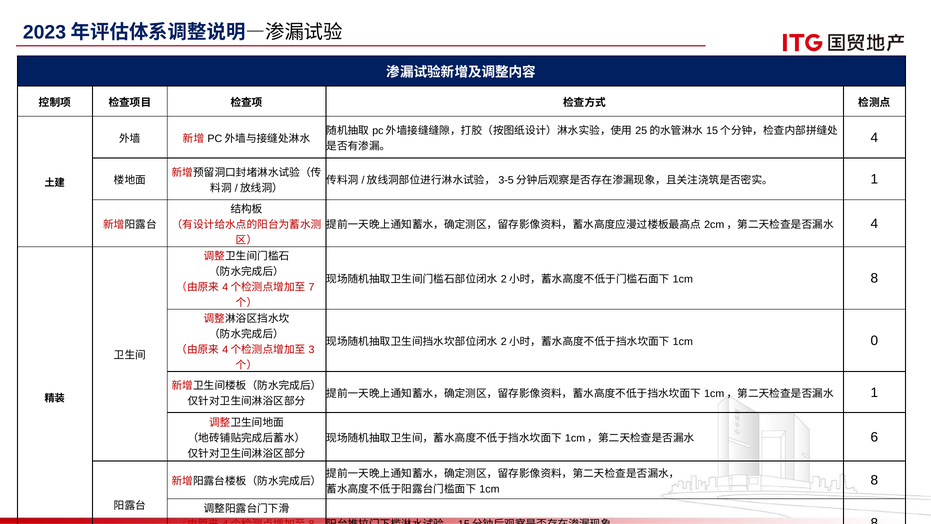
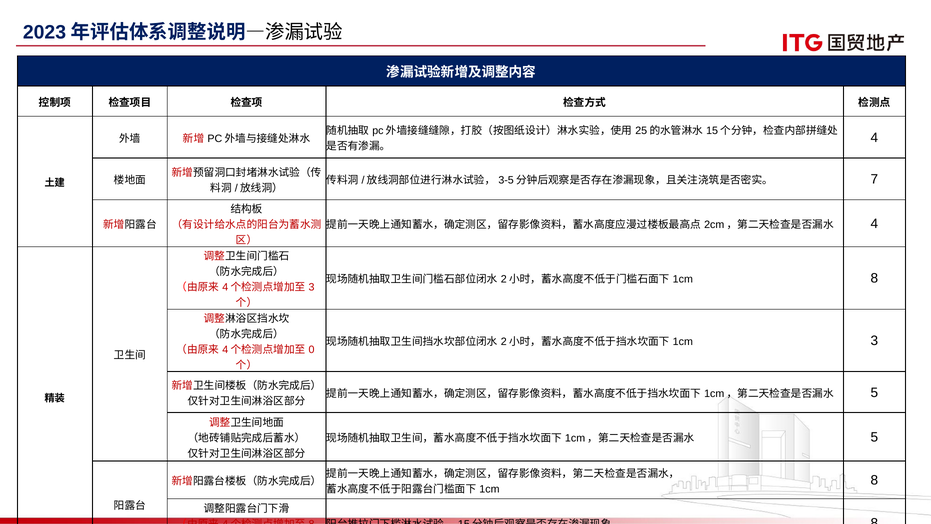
1: 1 -> 7 (874, 179)
7: 7 -> 3 (312, 287)
0: 0 -> 3 (874, 341)
3: 3 -> 0 (312, 349)
1: 1 -> 5 (874, 392)
6: 6 -> 5 (874, 437)
